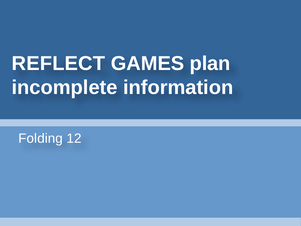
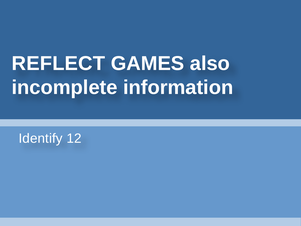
plan: plan -> also (210, 63)
Folding: Folding -> Identify (41, 138)
